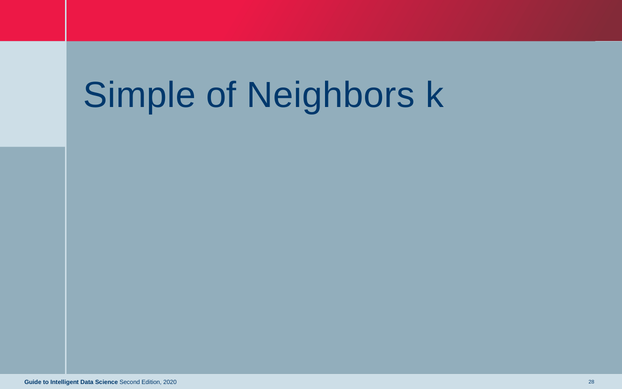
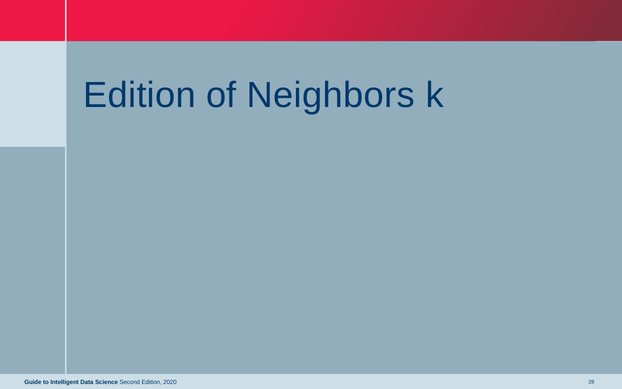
Simple: Simple -> Edition (140, 95)
